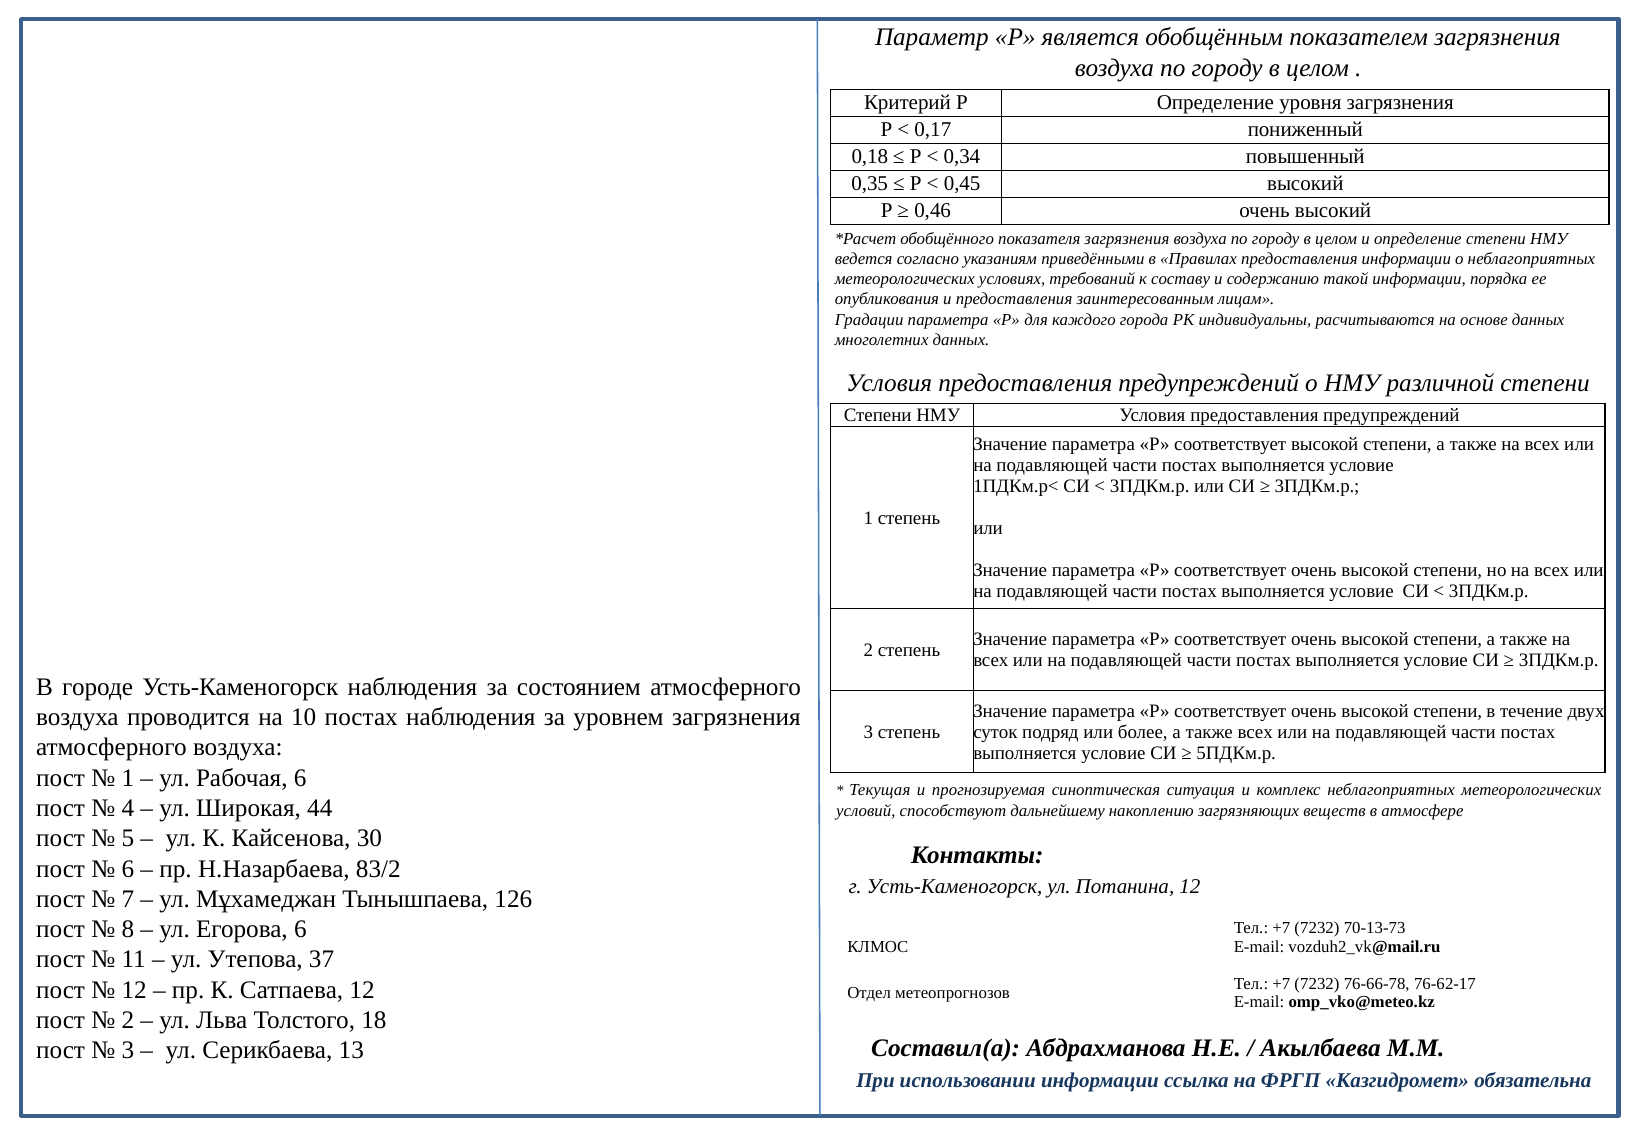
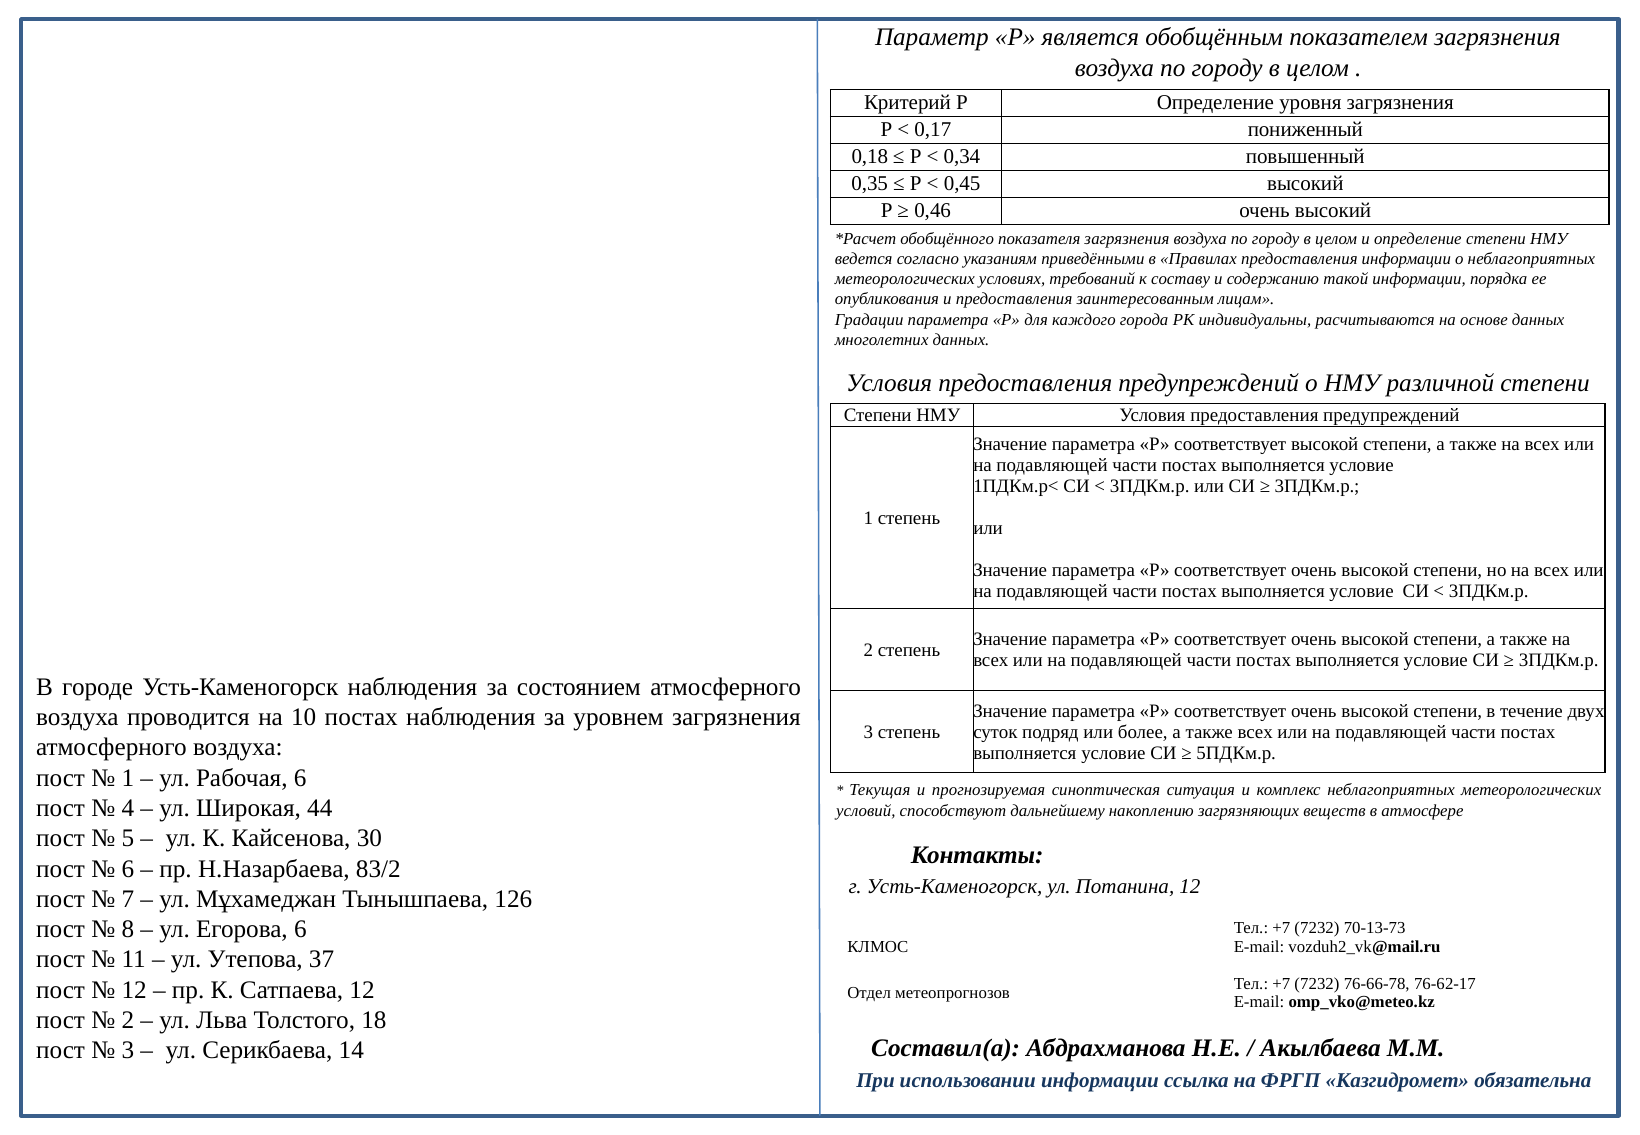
13: 13 -> 14 (351, 1051)
